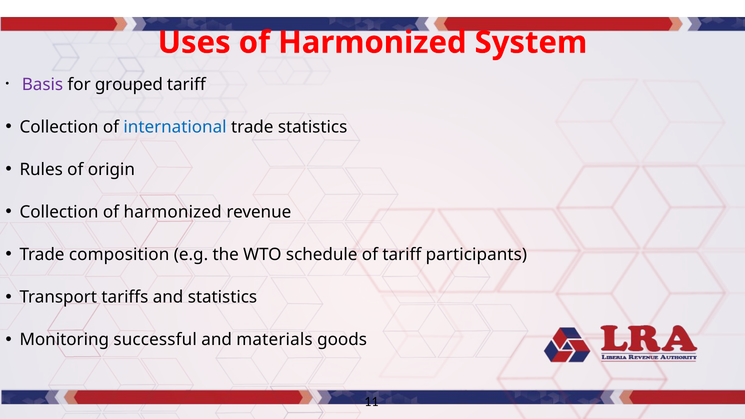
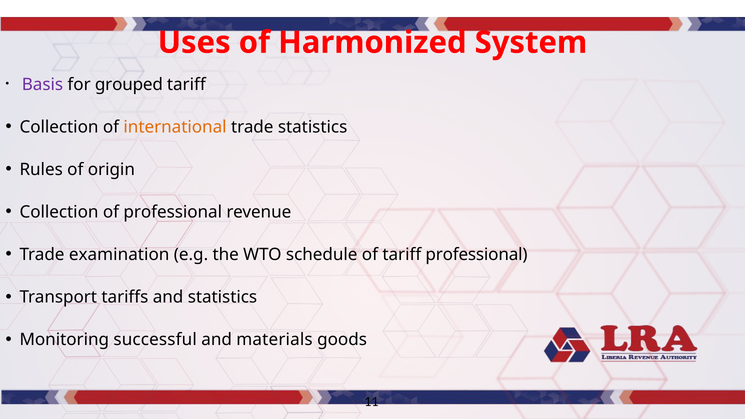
international colour: blue -> orange (175, 127)
Collection of harmonized: harmonized -> professional (173, 212)
composition: composition -> examination (119, 255)
tariff participants: participants -> professional (476, 255)
